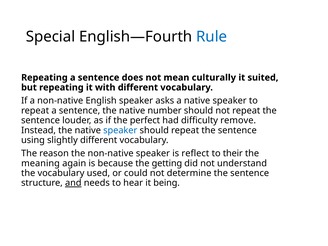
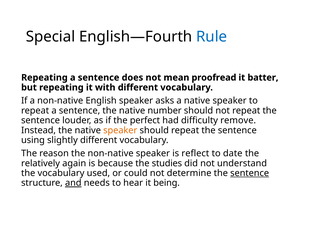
culturally: culturally -> proofread (214, 78)
suited: suited -> batter (263, 78)
speaker colour: blue -> orange (120, 130)
their: their -> date (233, 153)
meaning: meaning -> relatively (41, 163)
getting: getting -> studies (167, 163)
sentence underline: none -> present (250, 173)
